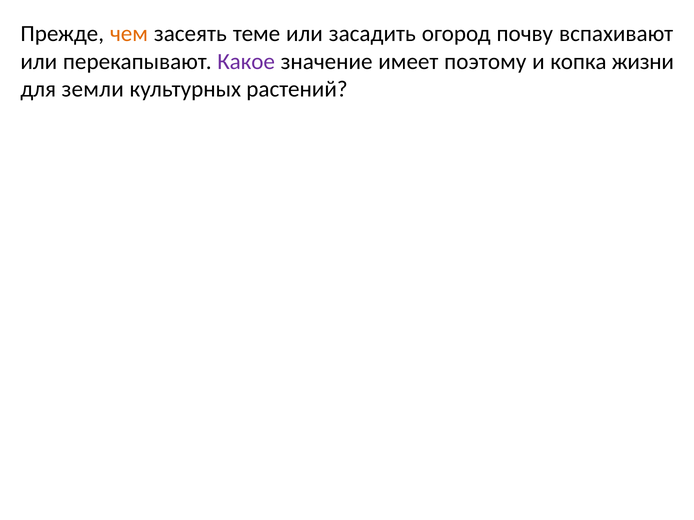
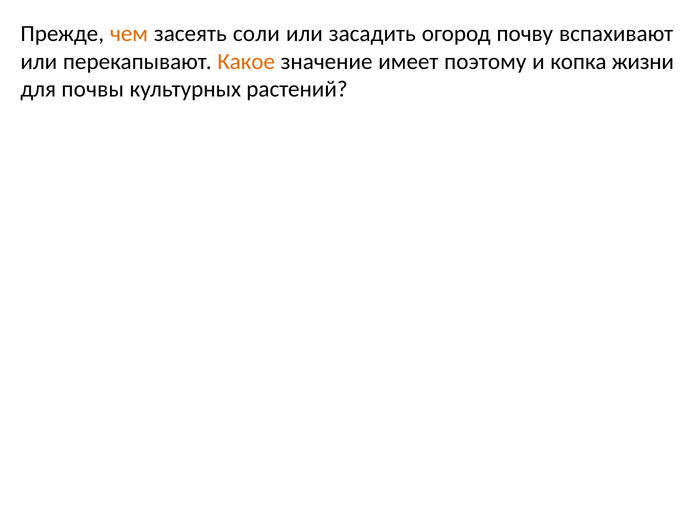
теме: теме -> соли (256, 34)
Какое colour: purple -> orange (246, 61)
земли: земли -> почвы (93, 89)
